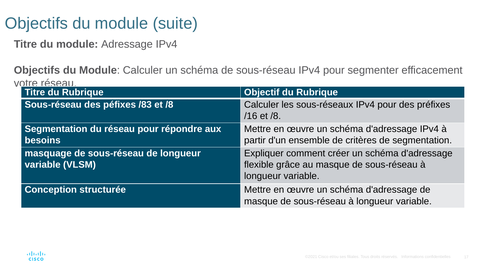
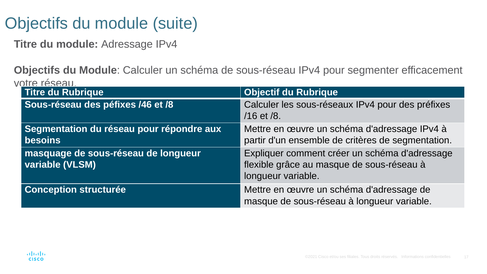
/83: /83 -> /46 (145, 105)
